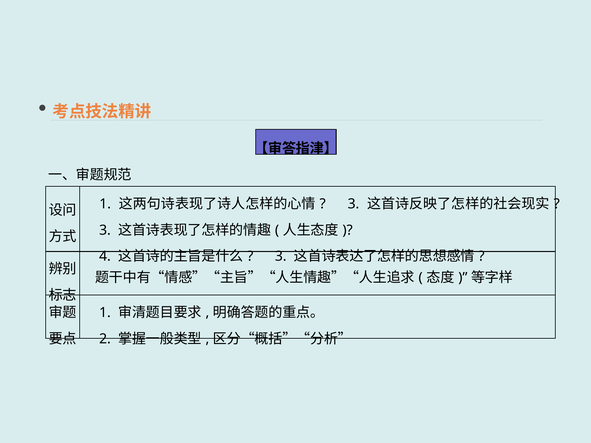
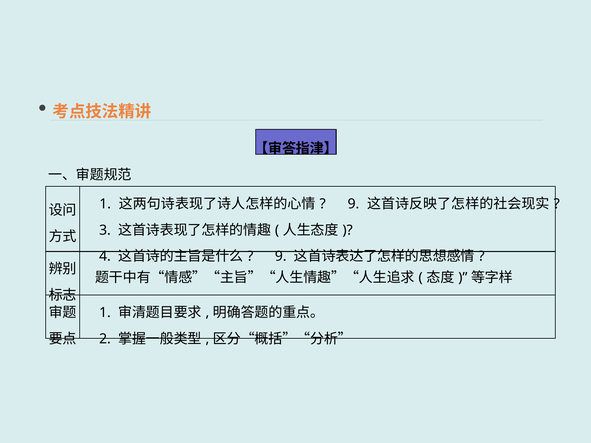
3: 3 -> 9 (353, 204)
3: 3 -> 9 (281, 256)
